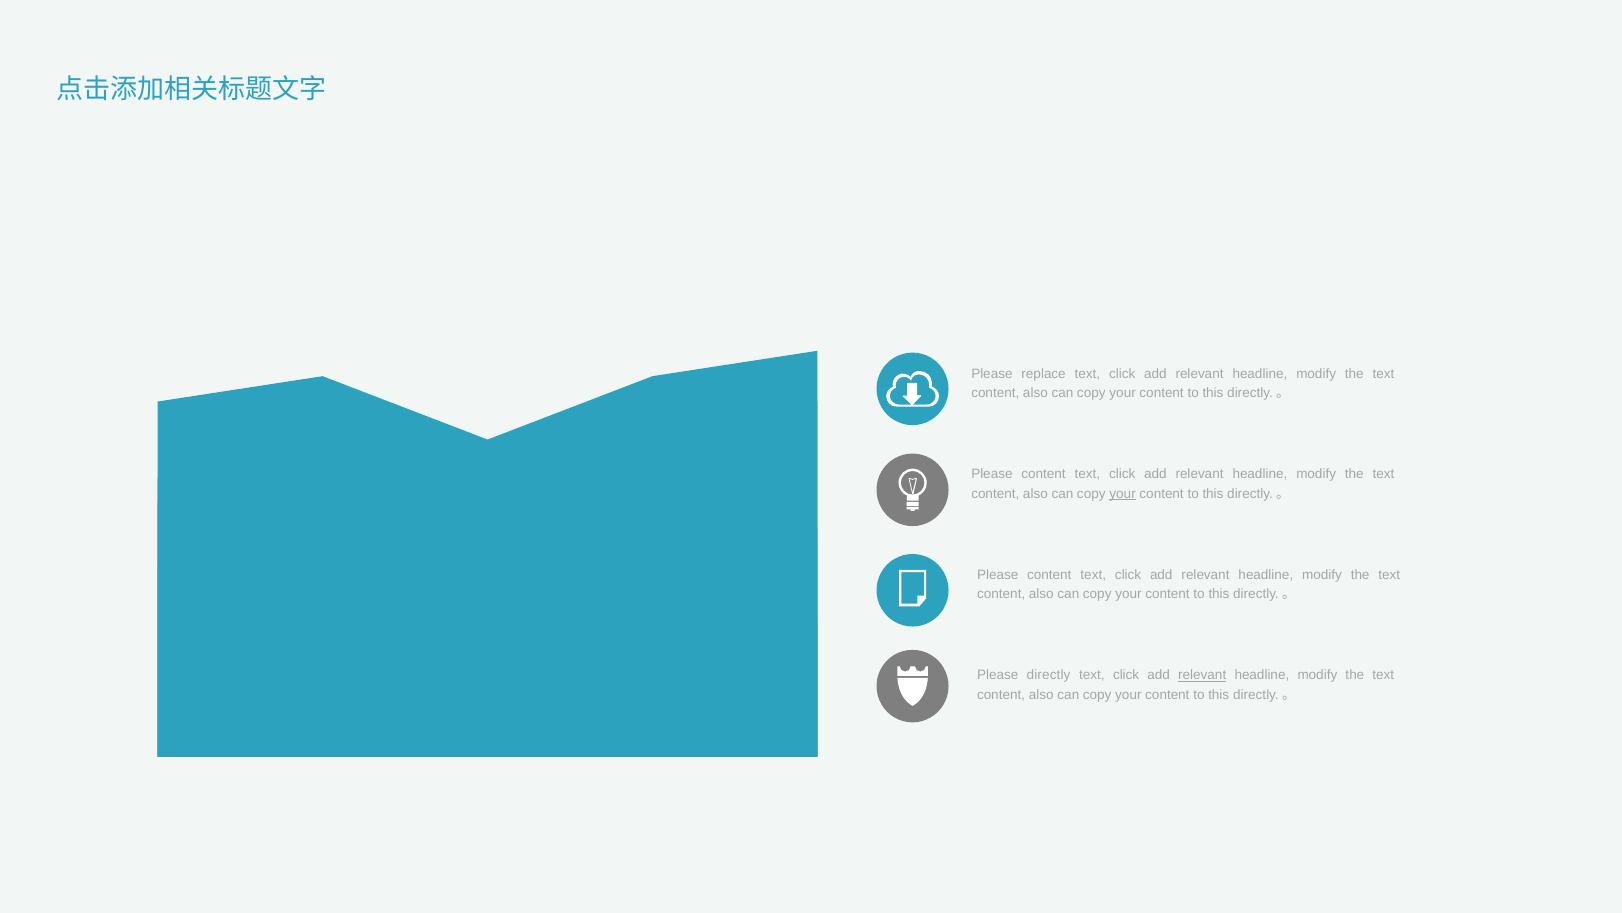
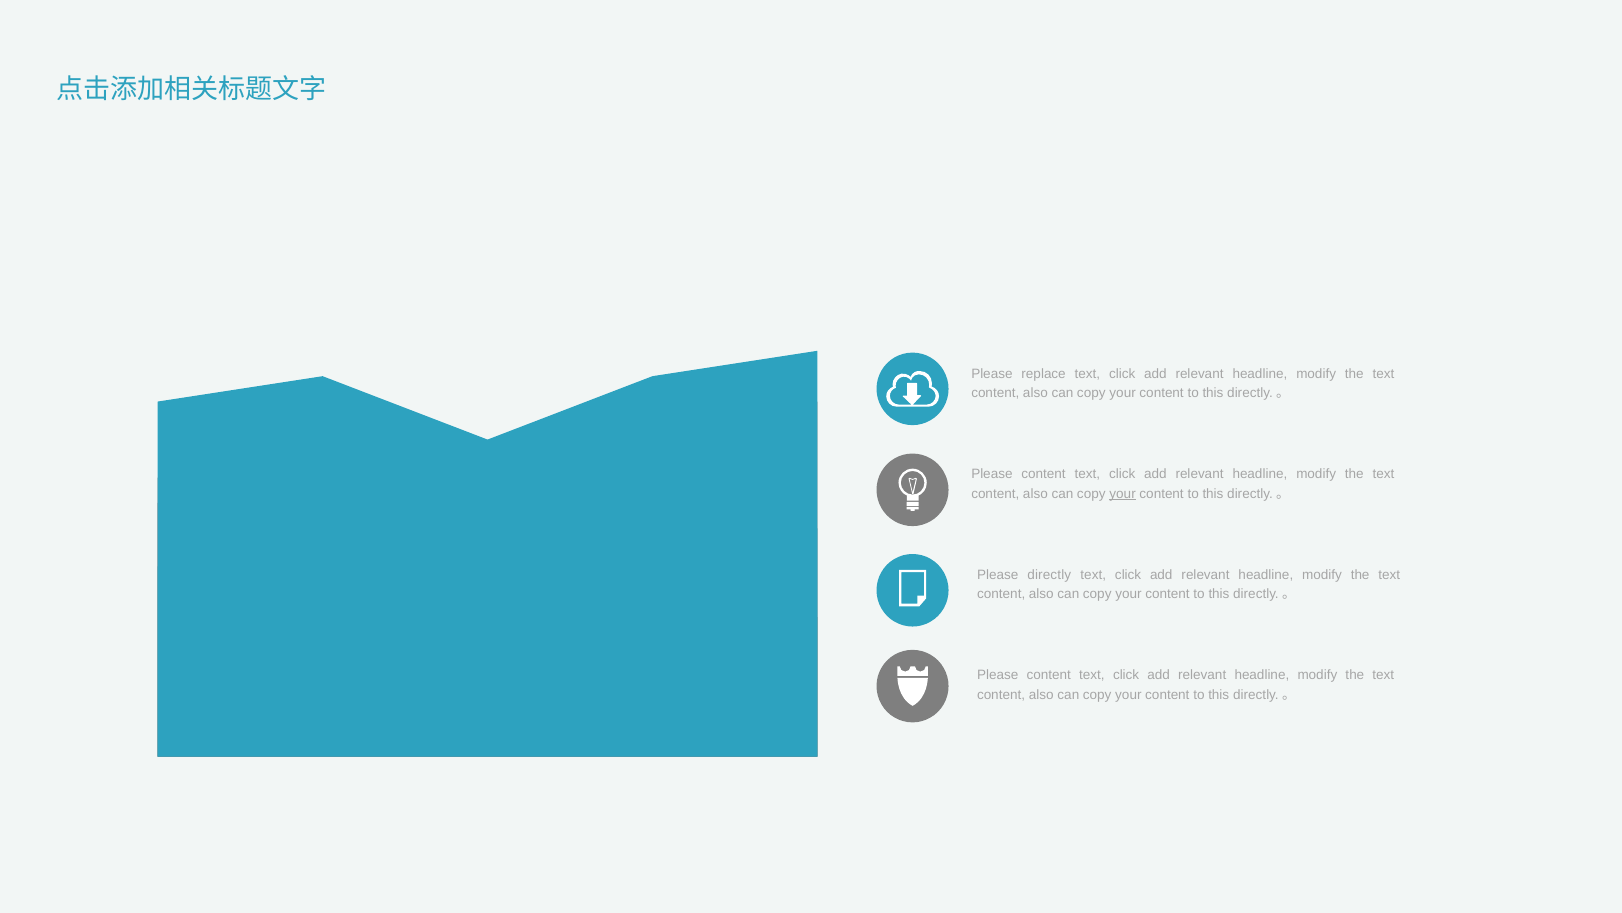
content: content -> directly (1049, 574)
directly: directly -> content (1049, 675)
relevant underline: present -> none (1202, 675)
